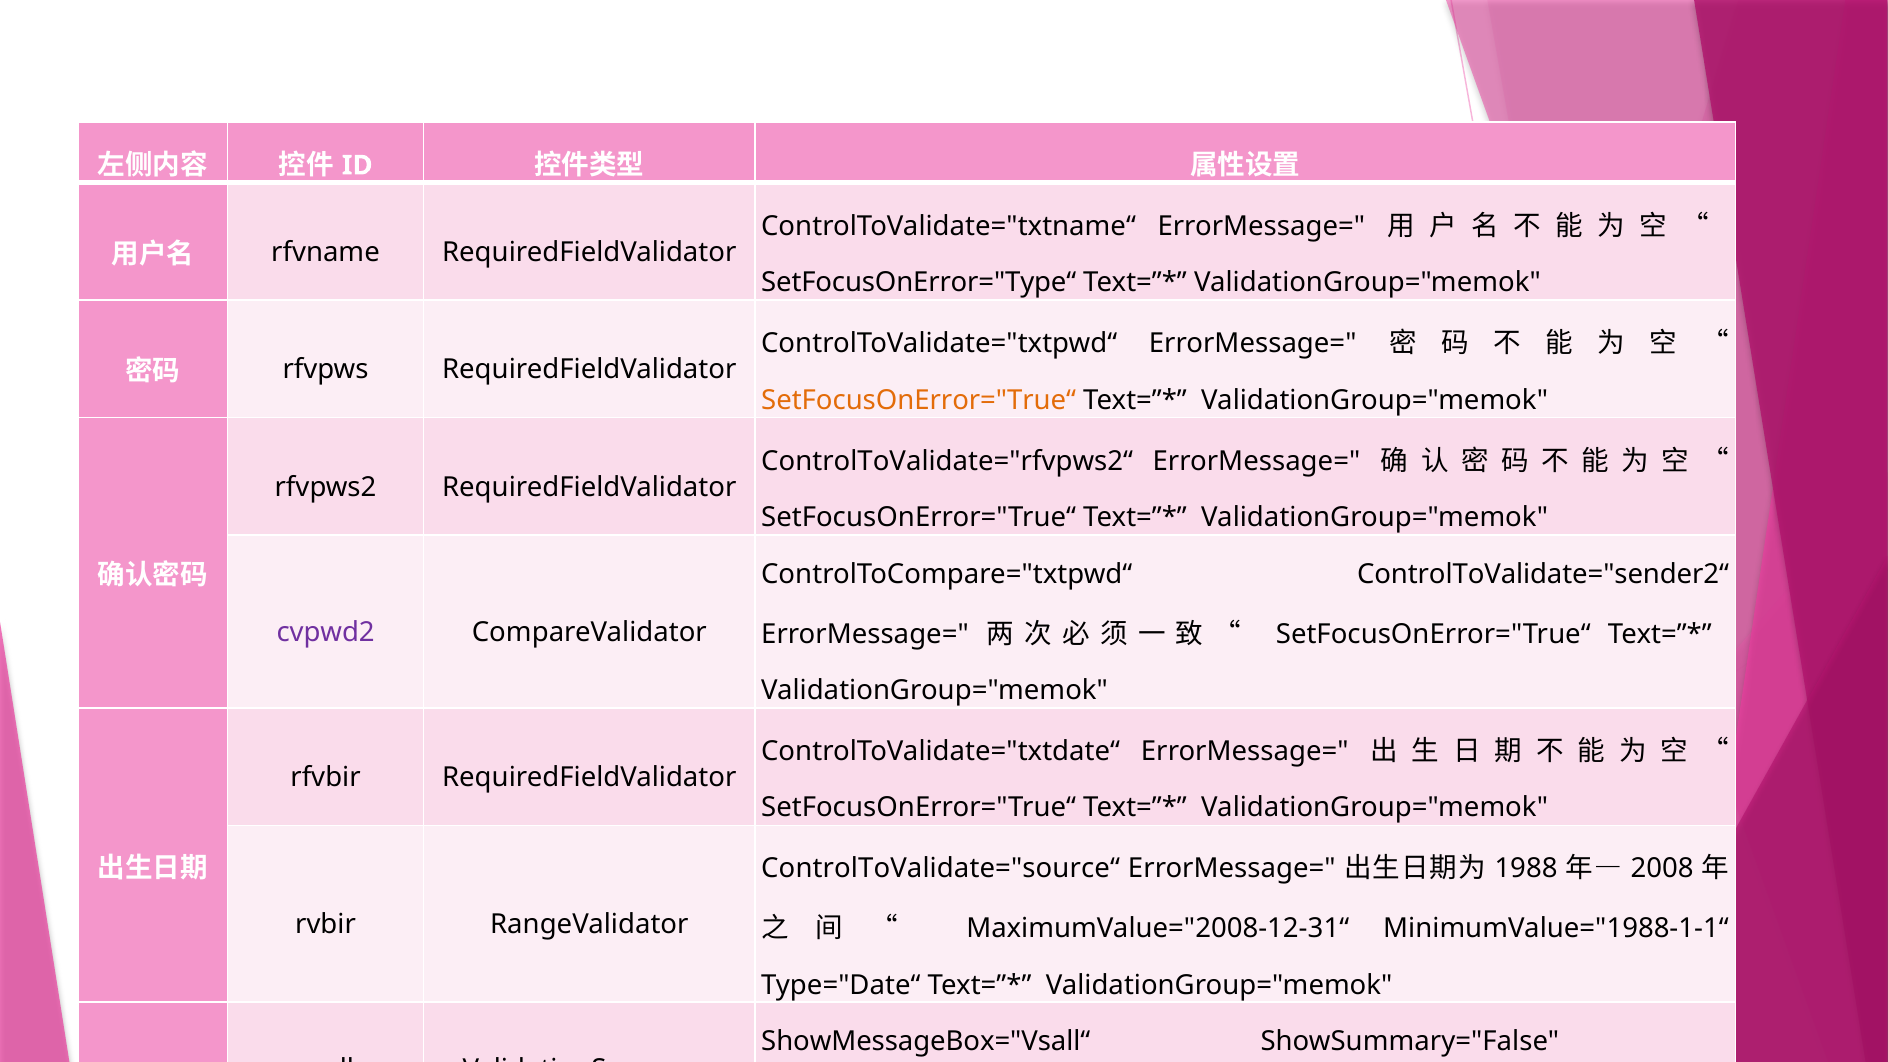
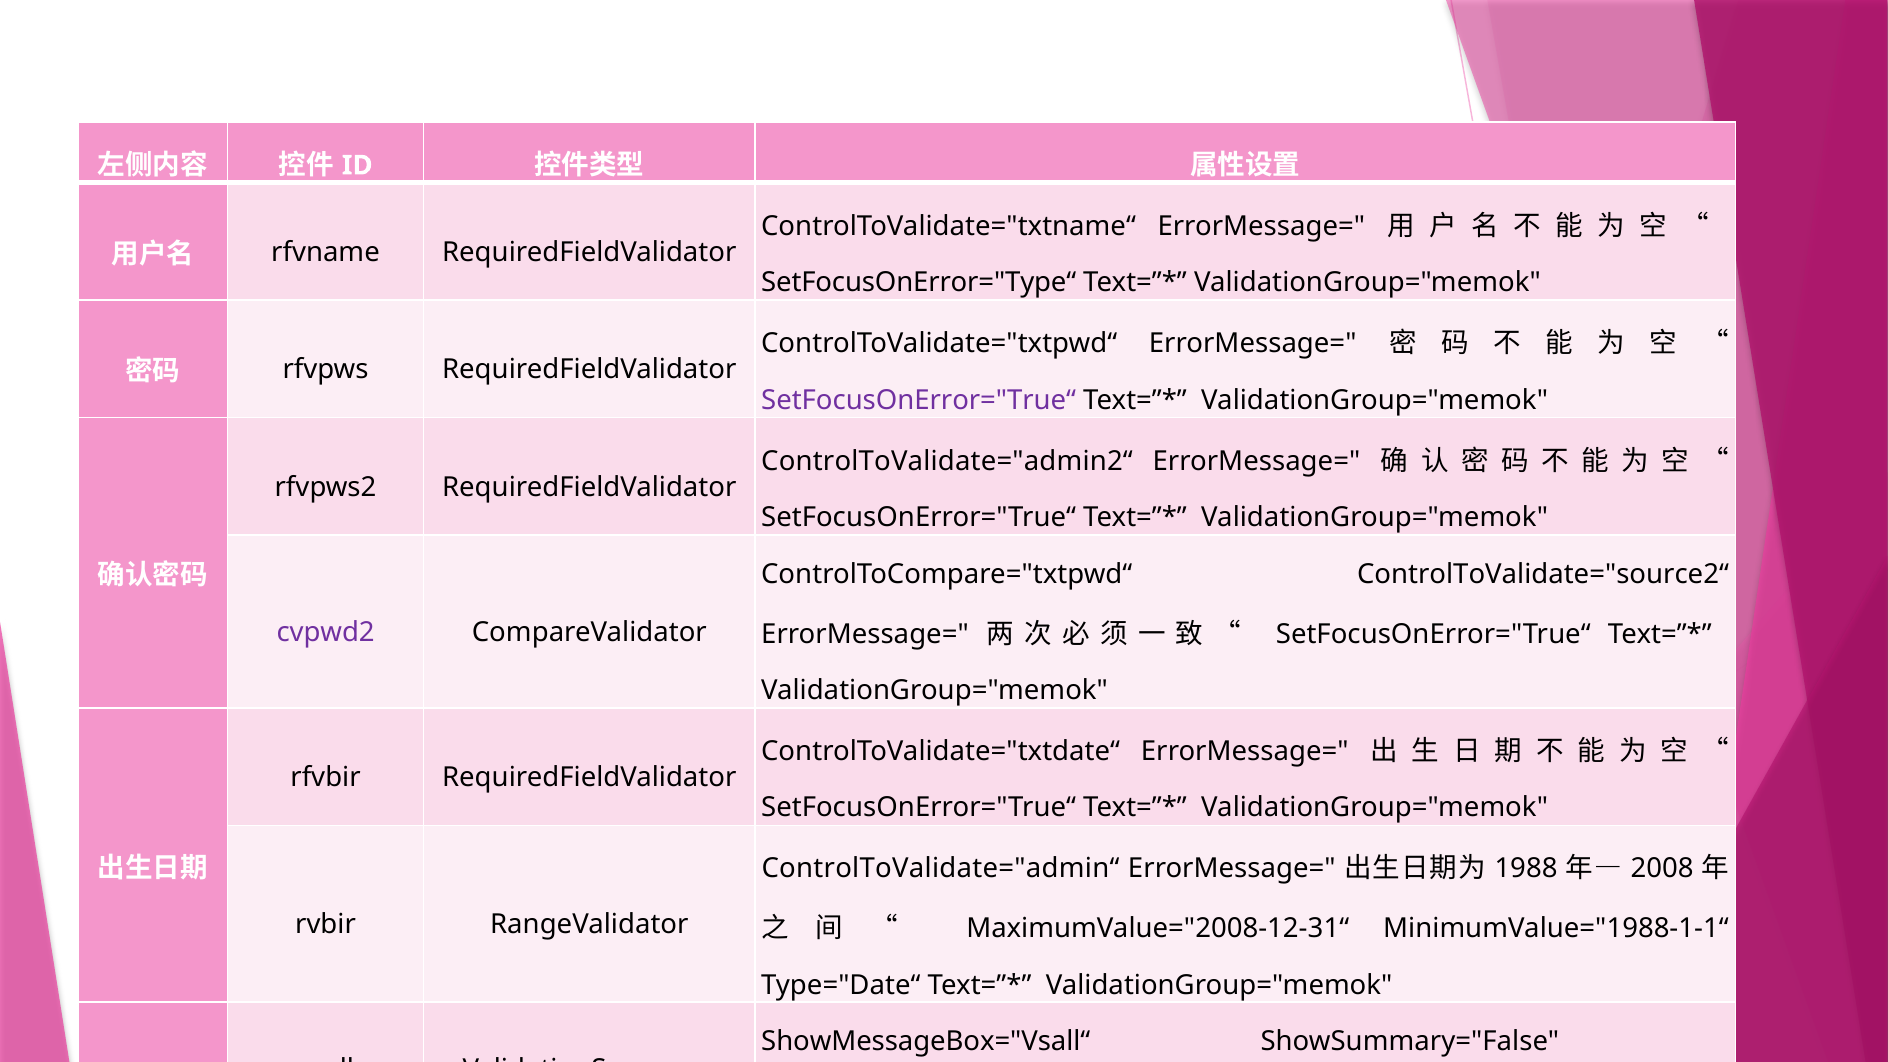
SetFocusOnError="True“ colour: orange -> purple (919, 400)
ControlToValidate="rfvpws2“: ControlToValidate="rfvpws2“ -> ControlToValidate="admin2“ (947, 461)
ControlToValidate="sender2“: ControlToValidate="sender2“ -> ControlToValidate="source2“ (1543, 574)
ControlToValidate="source“: ControlToValidate="source“ -> ControlToValidate="admin“ (940, 868)
